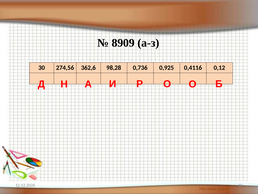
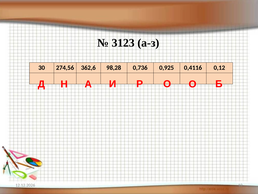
8909: 8909 -> 3123 (123, 43)
